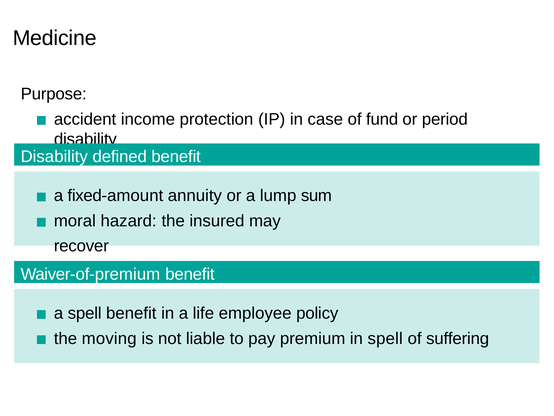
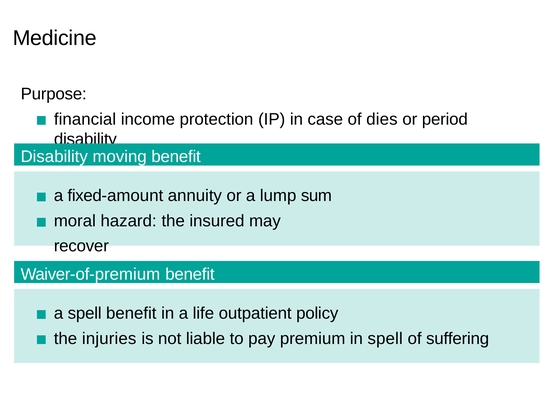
accident: accident -> financial (85, 119)
fund: fund -> dies (382, 119)
defined: defined -> moving (120, 157)
employee: employee -> outpatient (255, 313)
moving: moving -> injuries (109, 338)
